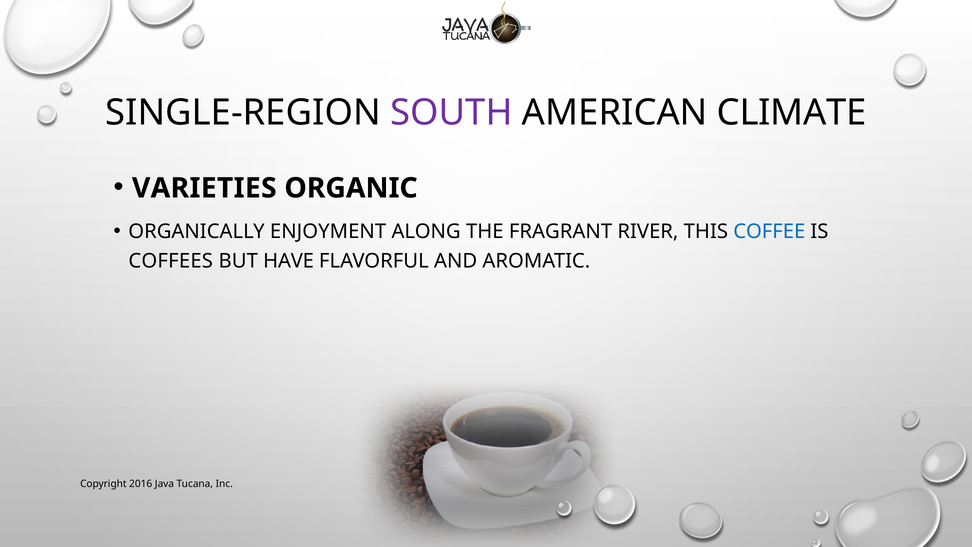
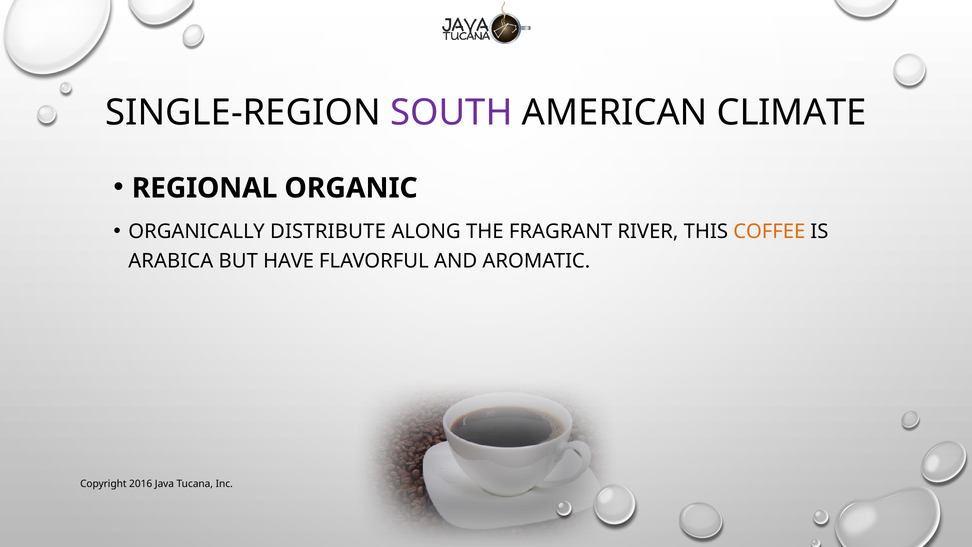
VARIETIES: VARIETIES -> REGIONAL (205, 188)
ENJOYMENT: ENJOYMENT -> DISTRIBUTE (328, 232)
COFFEE colour: blue -> orange (769, 232)
COFFEES: COFFEES -> ARABICA (171, 261)
